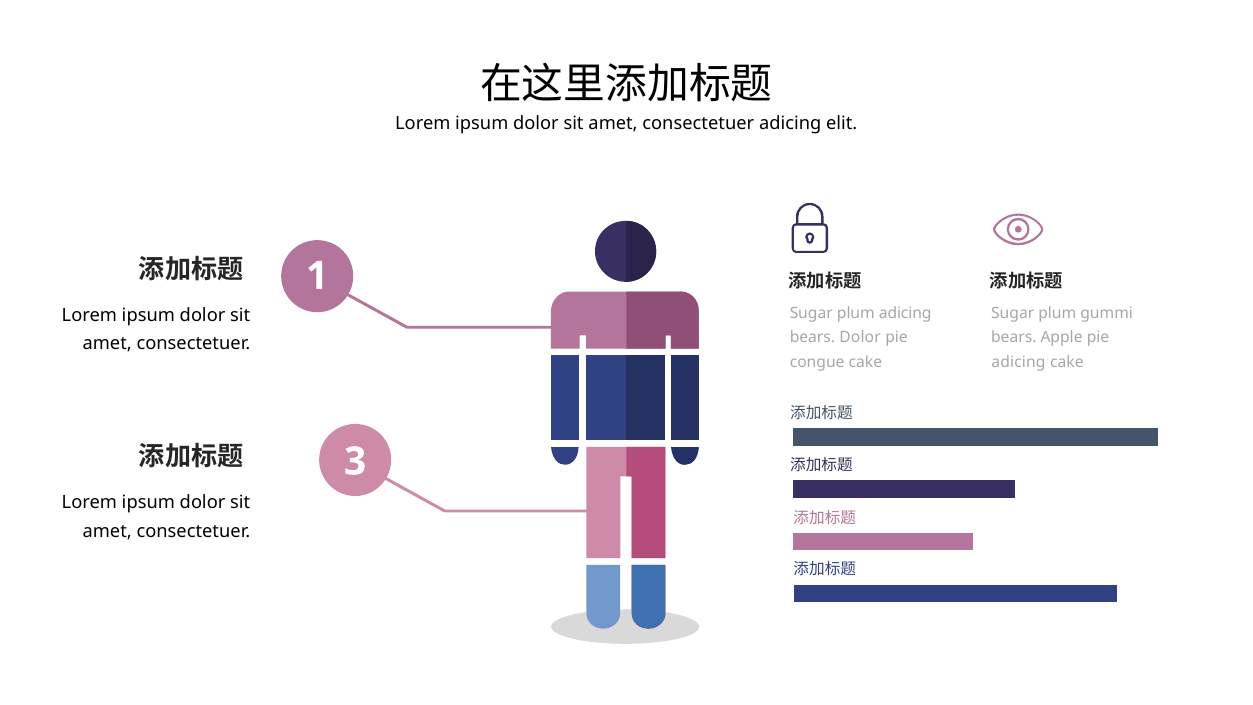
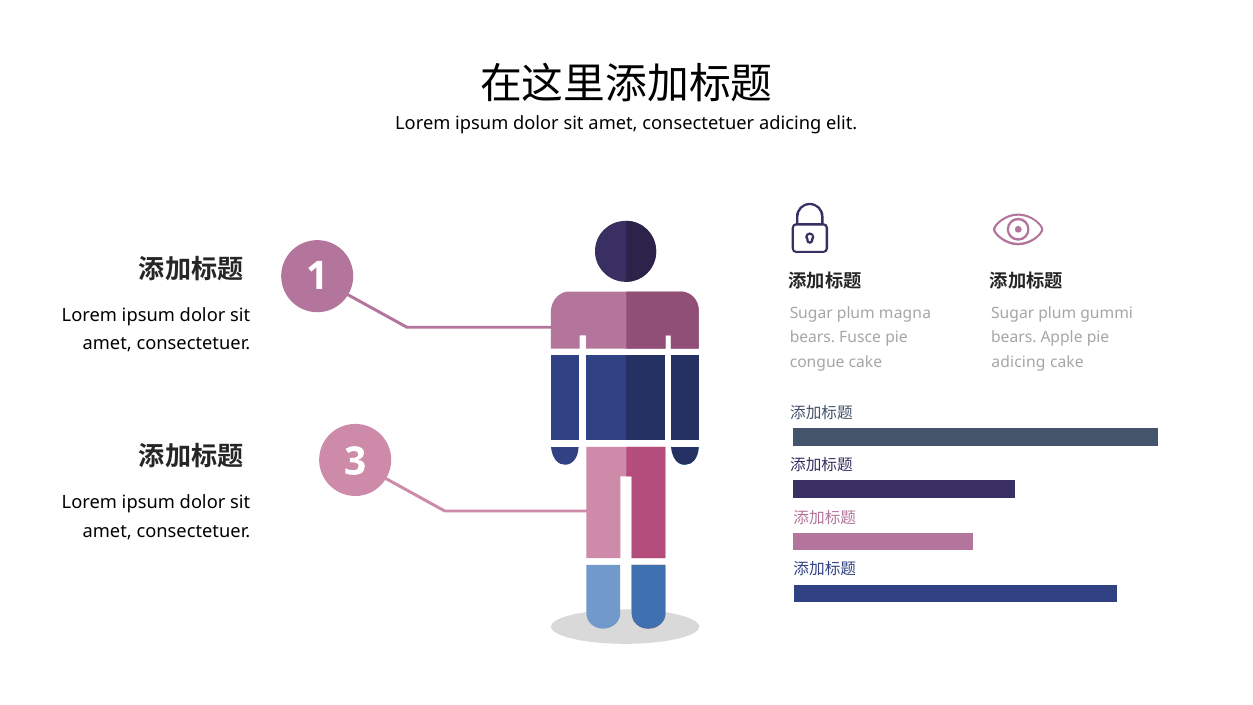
plum adicing: adicing -> magna (905, 313)
bears Dolor: Dolor -> Fusce (860, 338)
